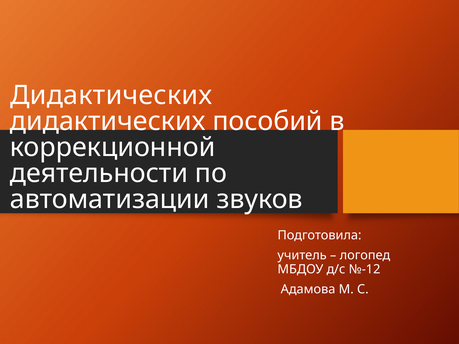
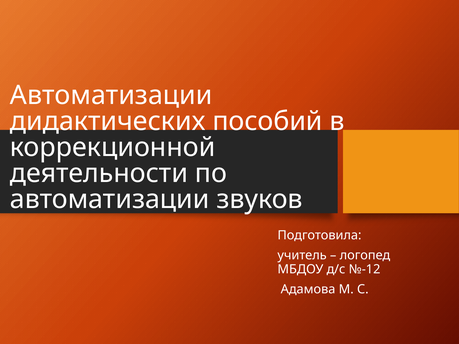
Дидактических: Дидактических -> Автоматизации (111, 95)
